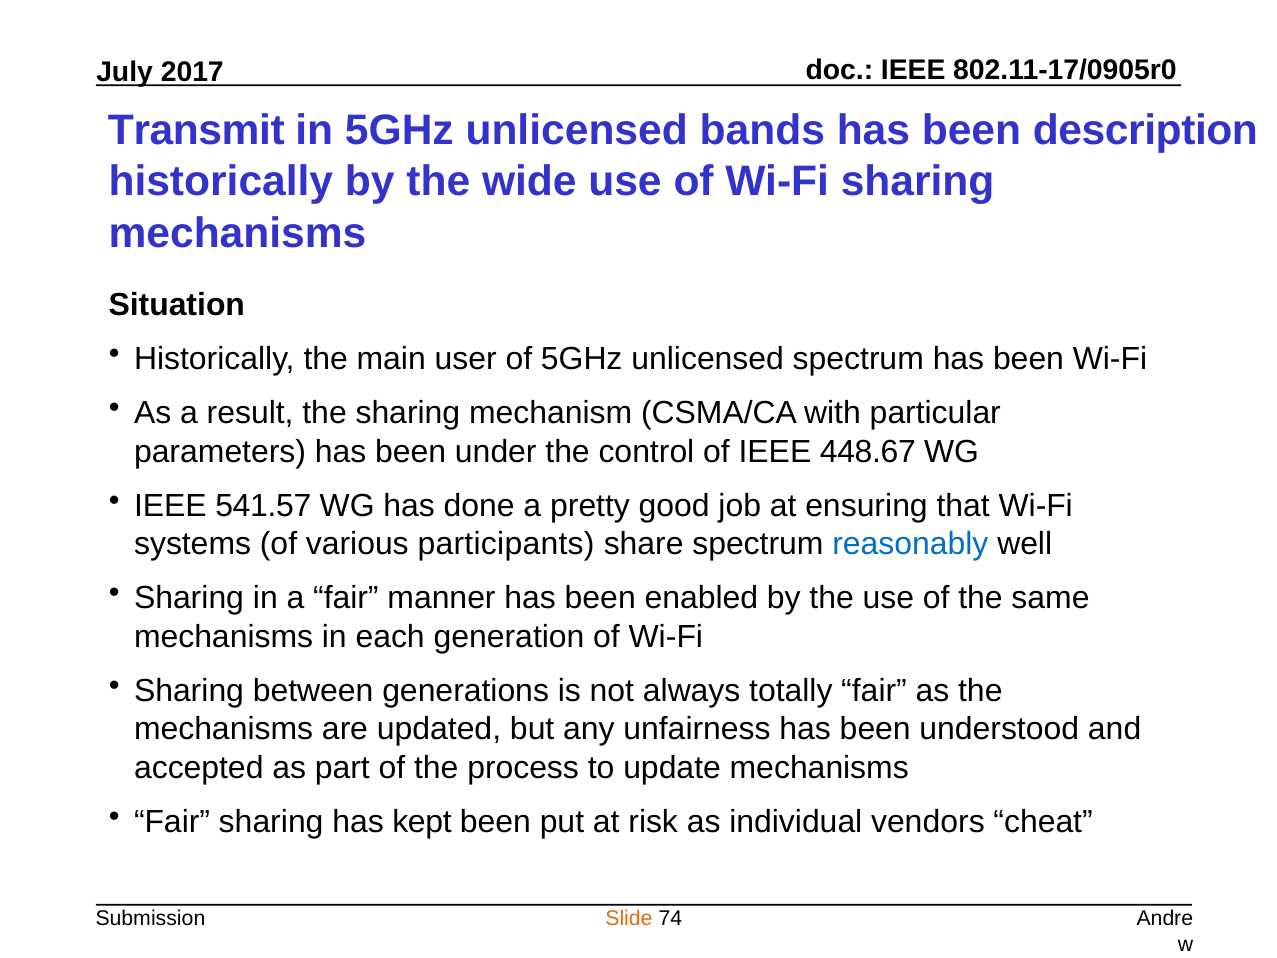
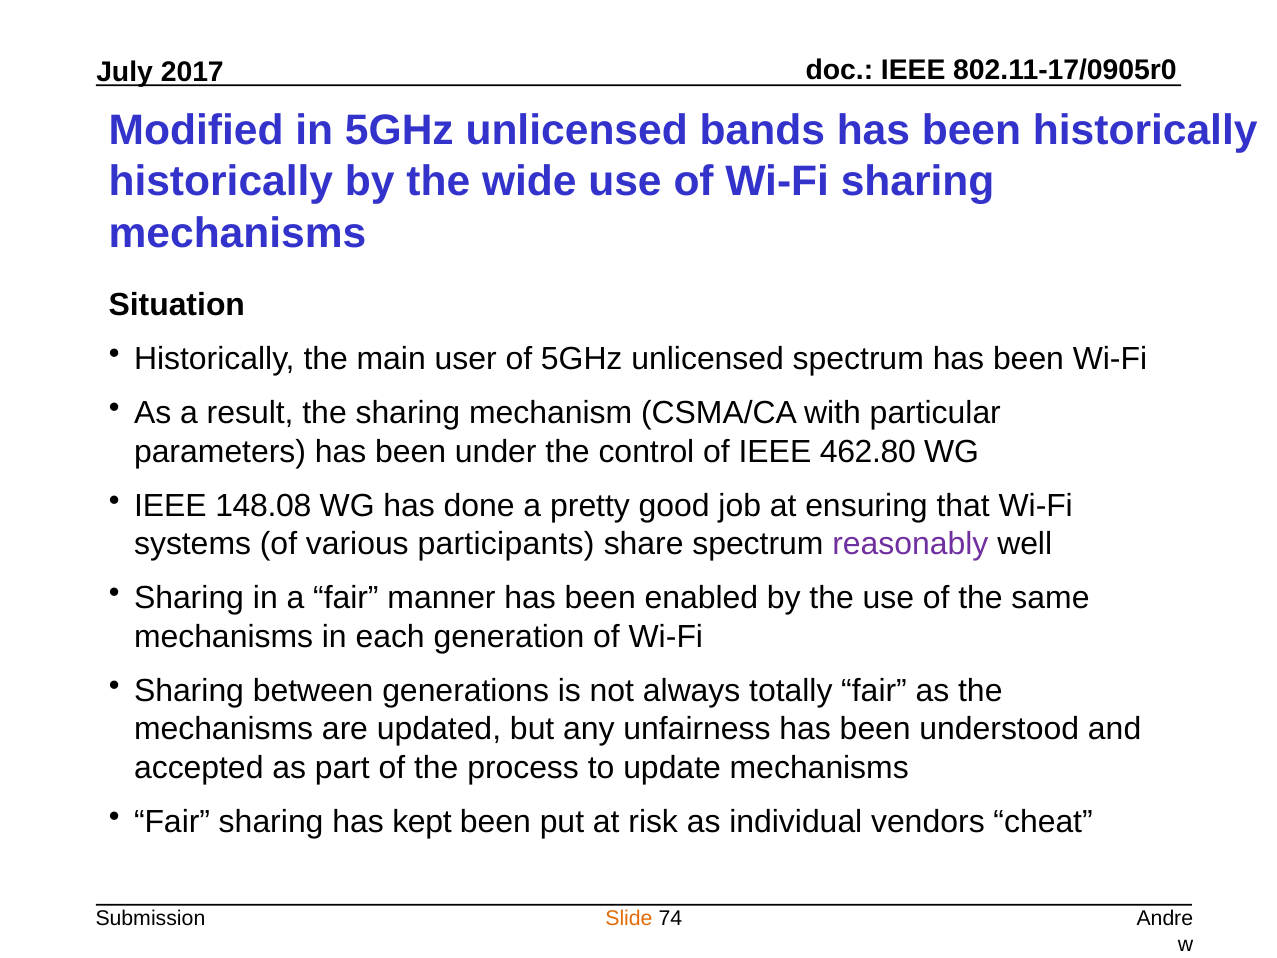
Transmit: Transmit -> Modified (196, 131)
been description: description -> historically (1145, 131)
448.67: 448.67 -> 462.80 (868, 451)
541.57: 541.57 -> 148.08 (263, 506)
reasonably colour: blue -> purple (910, 544)
